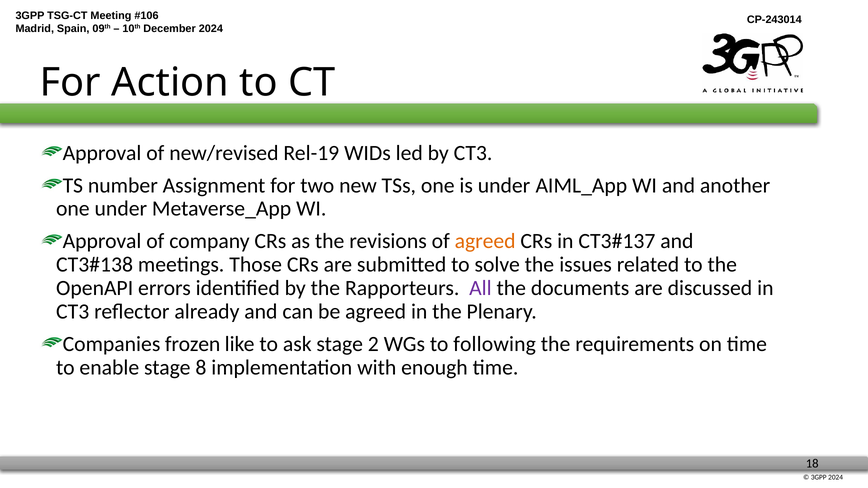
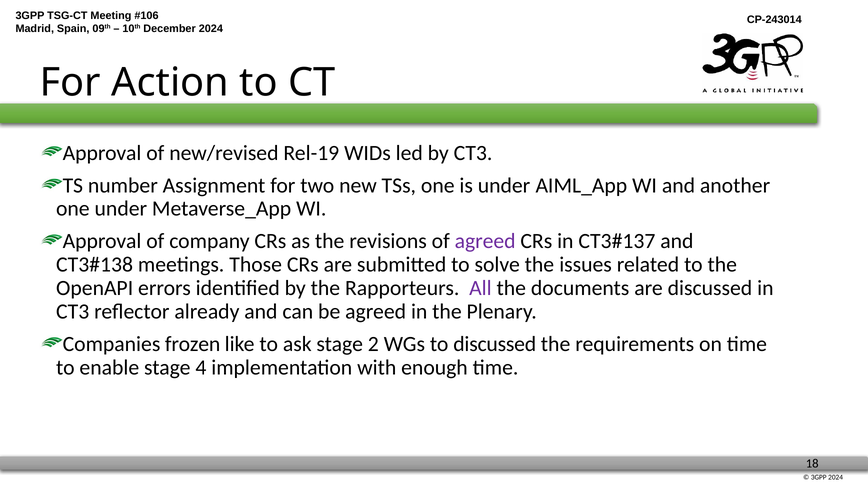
agreed colour: orange -> purple (485, 241)
to following: following -> discussed (495, 344)
8: 8 -> 4 (201, 368)
